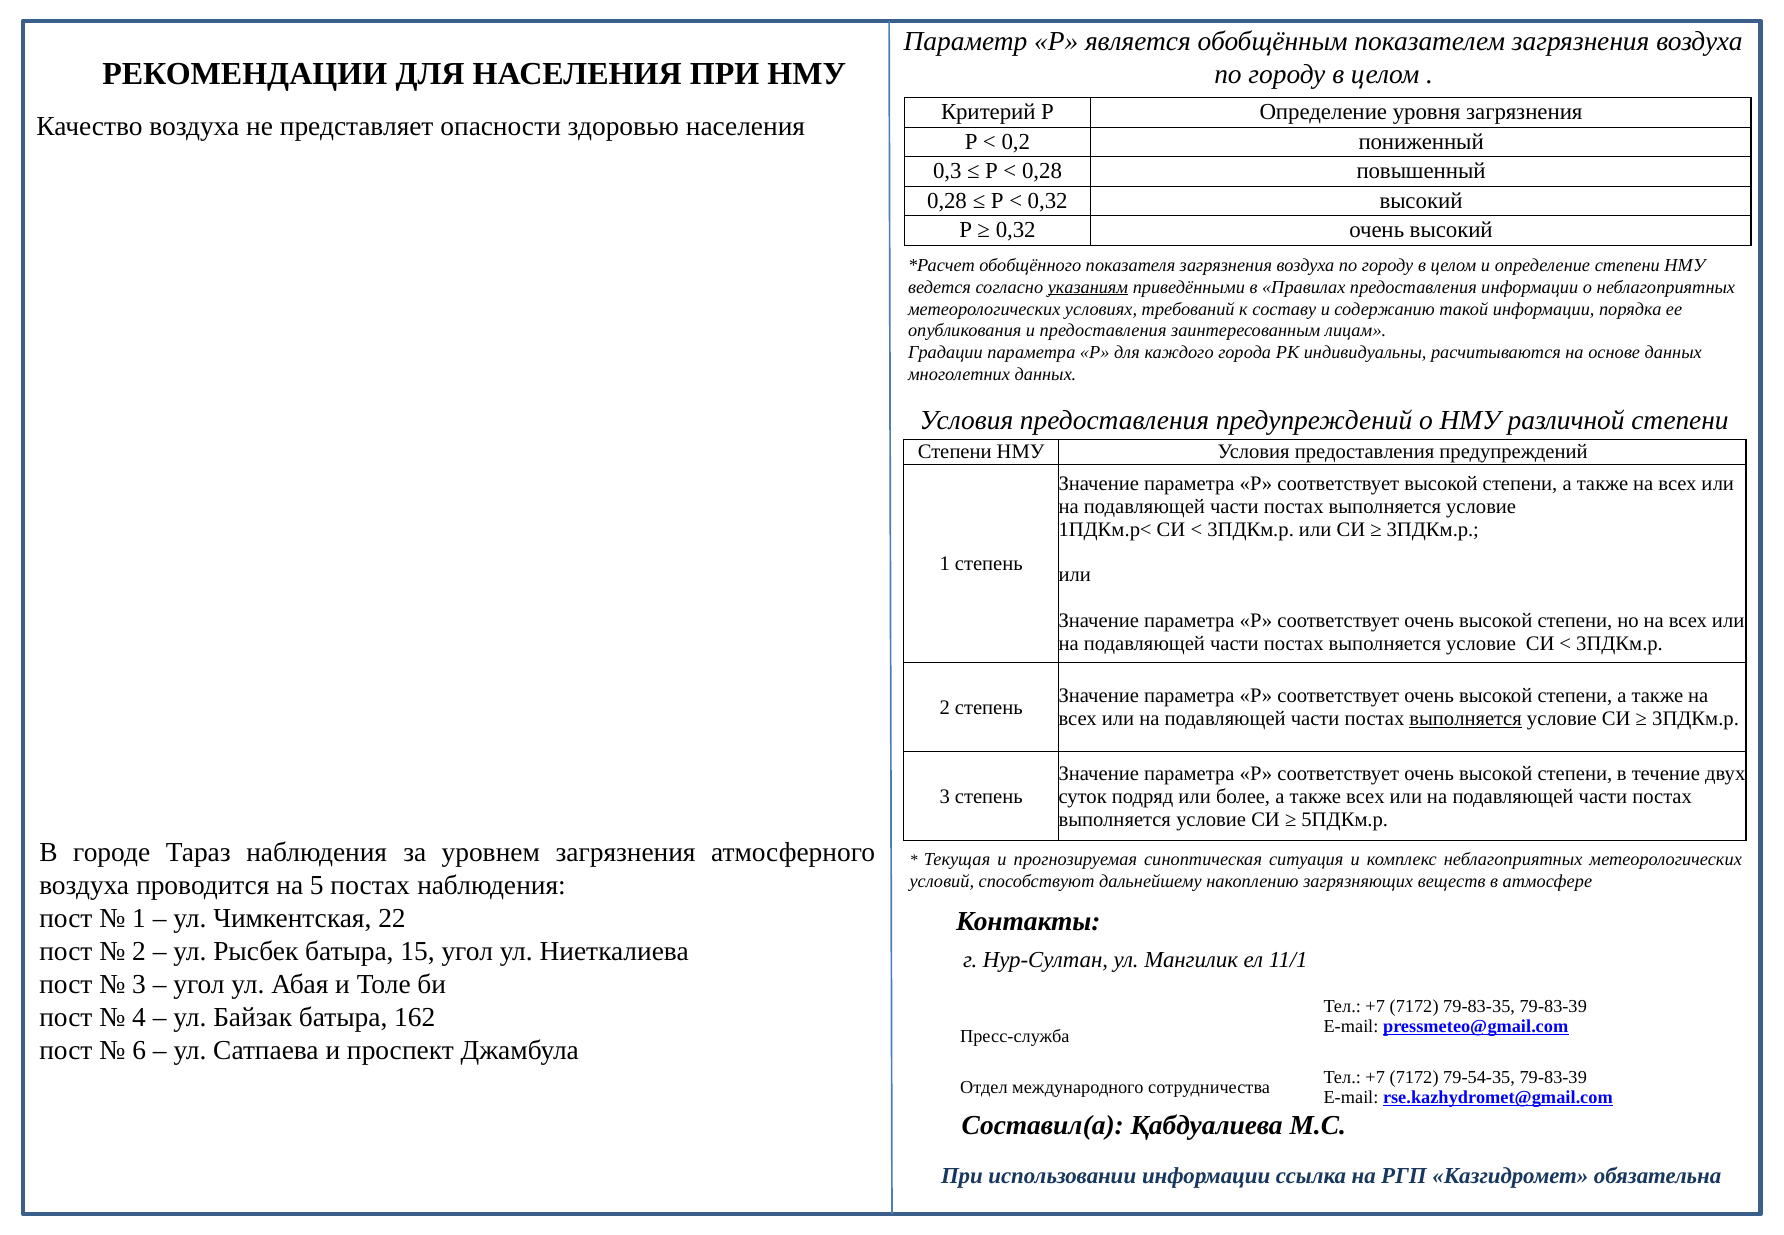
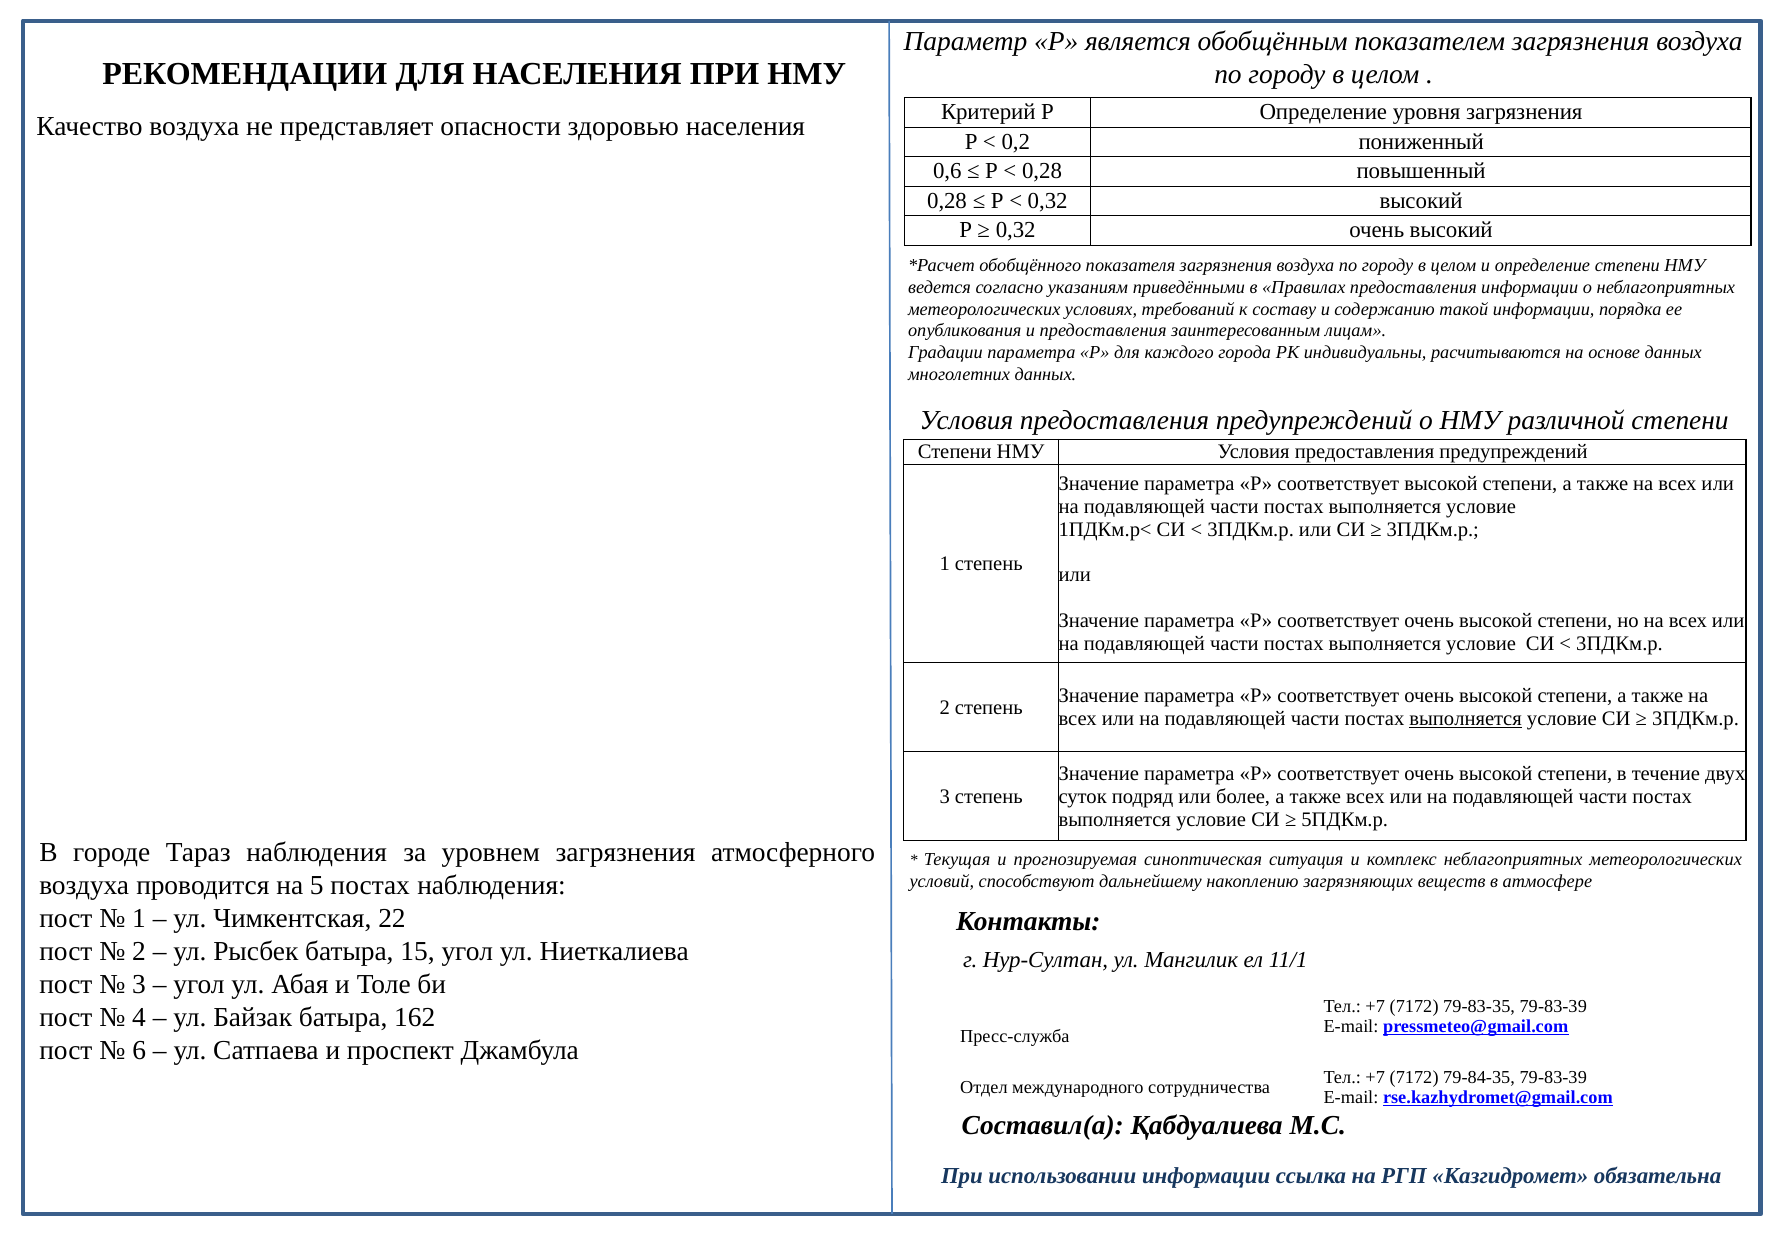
0,3: 0,3 -> 0,6 (947, 171)
указаниям underline: present -> none (1088, 287)
79-54-35: 79-54-35 -> 79-84-35 (1479, 1077)
